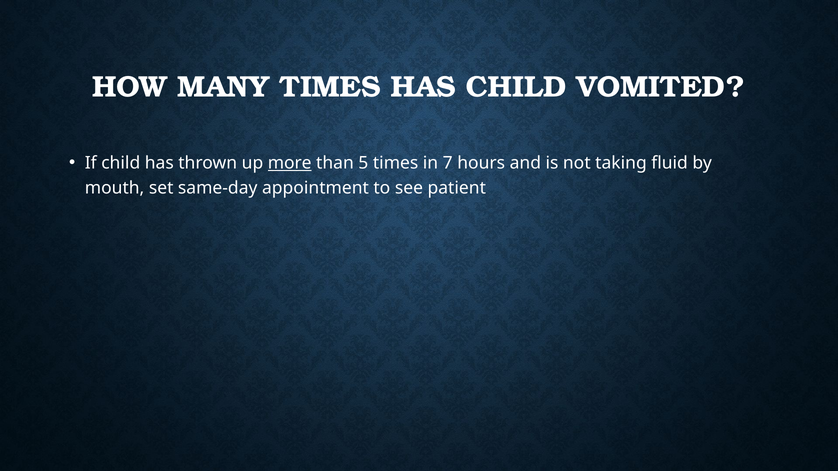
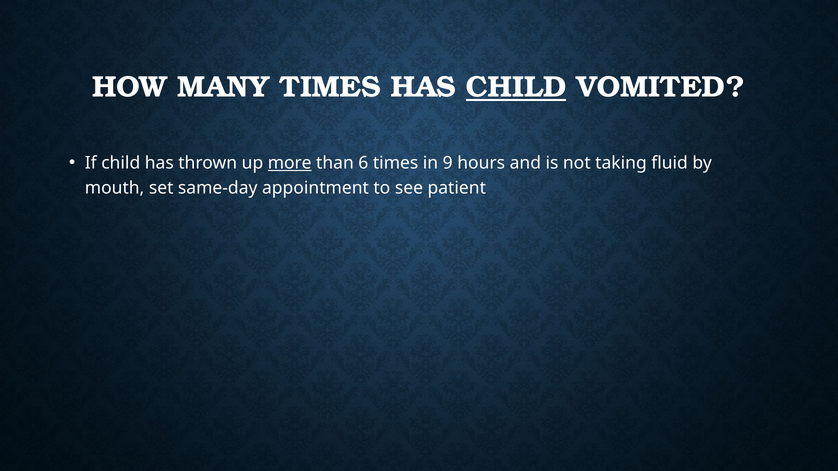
CHILD underline: none -> present (516, 87)
5: 5 -> 6 (363, 163)
7: 7 -> 9 (448, 163)
